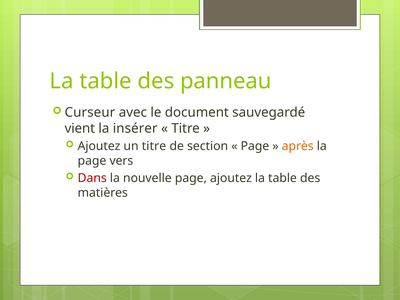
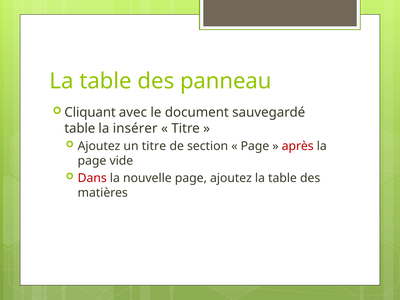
Curseur: Curseur -> Cliquant (90, 113)
vient: vient -> table (80, 129)
après colour: orange -> red (298, 146)
vers: vers -> vide (121, 161)
